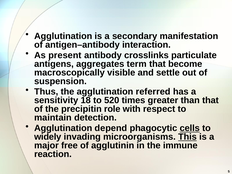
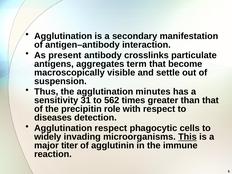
referred: referred -> minutes (153, 92)
18: 18 -> 31 (86, 100)
520: 520 -> 562 (112, 100)
maintain: maintain -> diseases (53, 118)
Agglutination depend: depend -> respect (111, 128)
cells underline: present -> none (190, 128)
free: free -> titer (70, 145)
